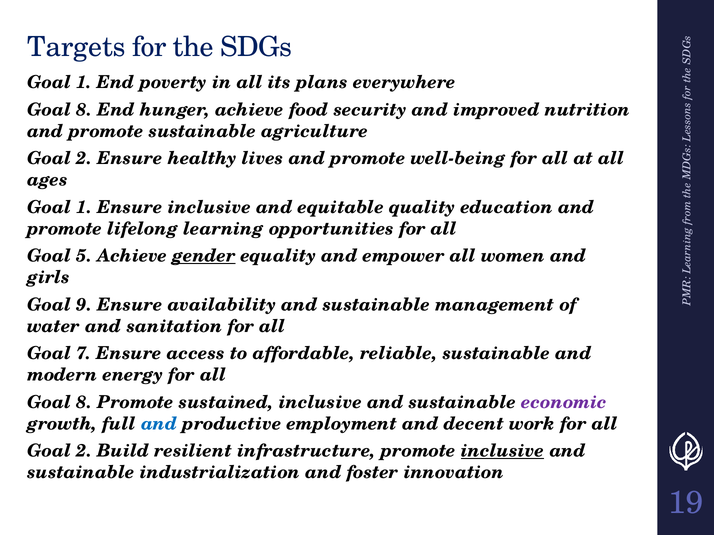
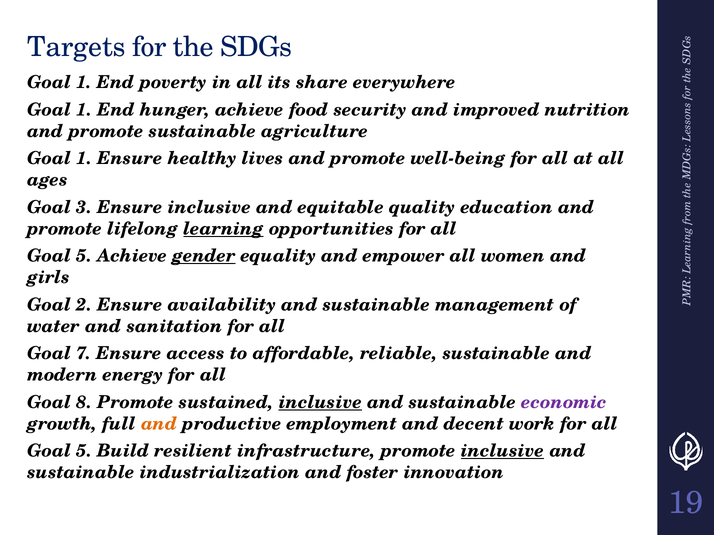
plans: plans -> share (322, 82)
8: 8 -> 1 (84, 110)
2: 2 -> 1 (84, 159)
1: 1 -> 3 (84, 207)
learning underline: none -> present (224, 229)
9: 9 -> 2 (84, 305)
inclusive underline: none -> present (320, 403)
and colour: blue -> orange (159, 424)
2: 2 -> 5 (84, 451)
